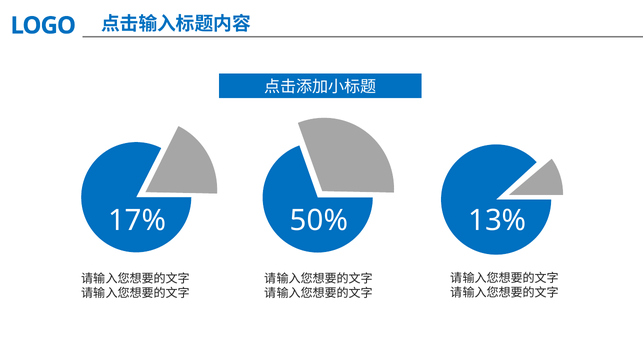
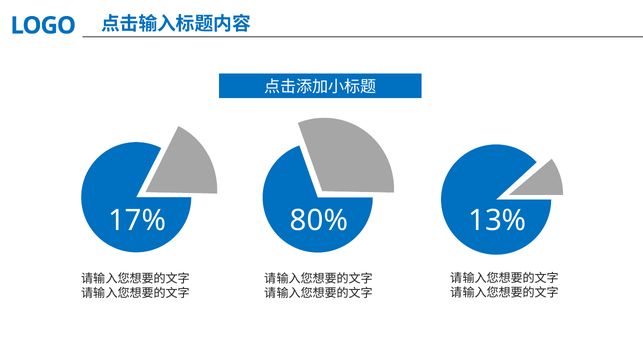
50%: 50% -> 80% (319, 220)
